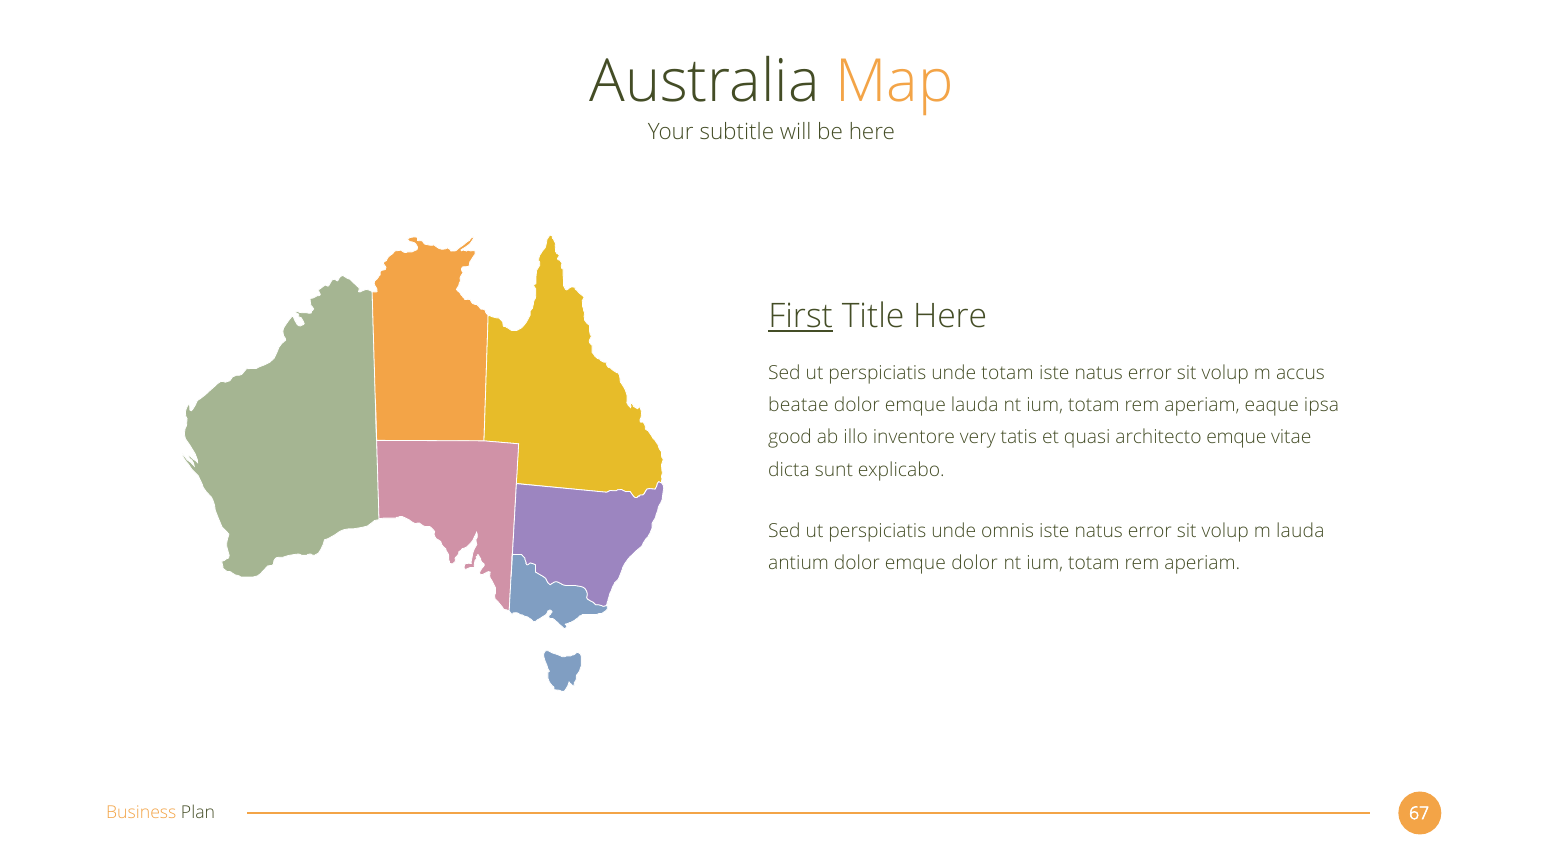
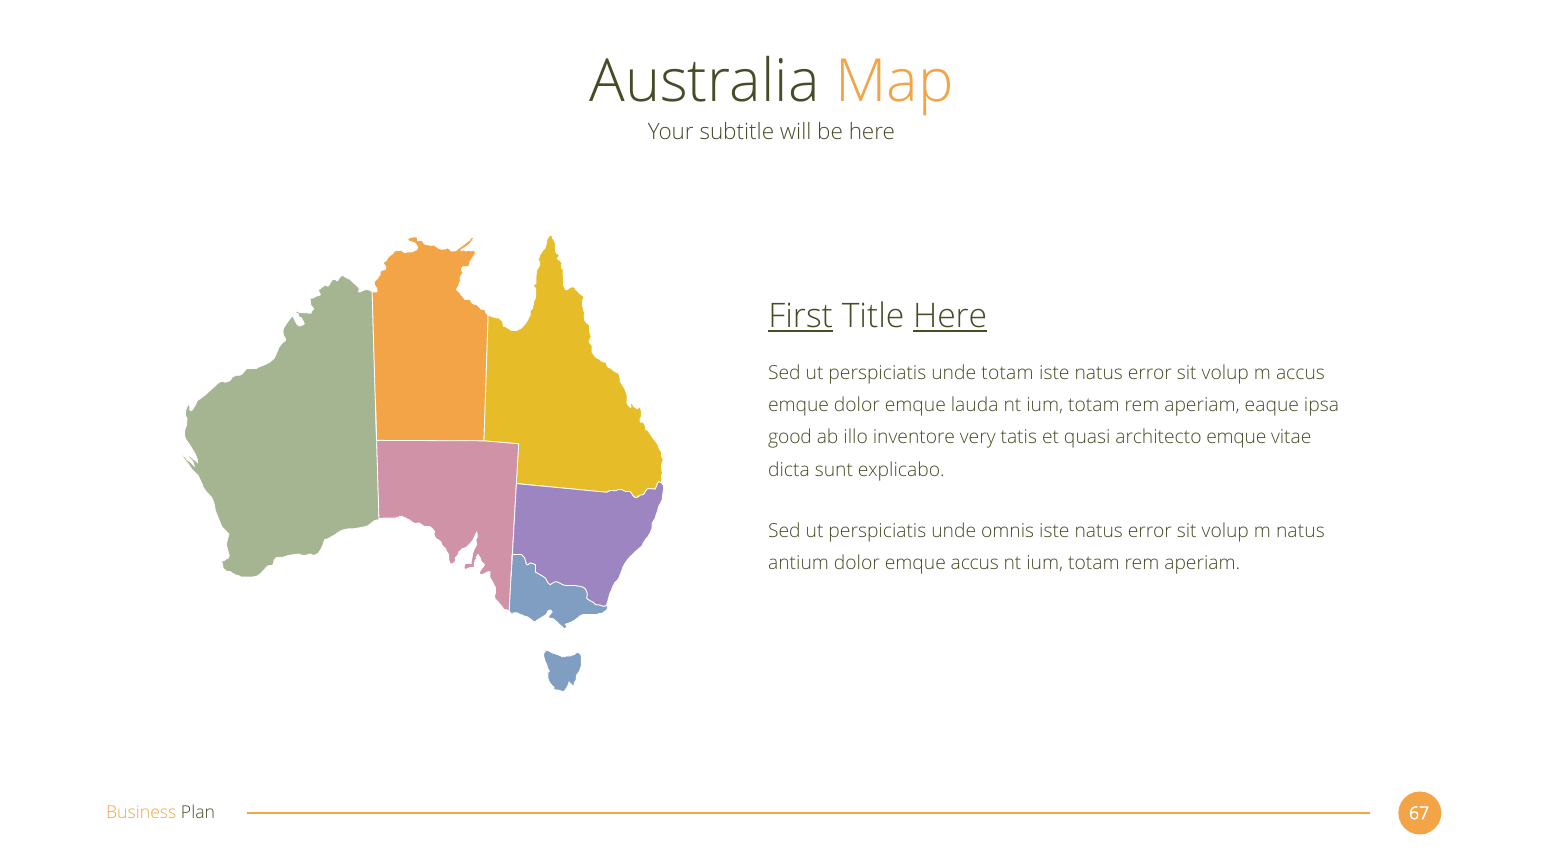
Here underline: none -> present (950, 317)
beatae: beatae -> emque (799, 405)
m lauda: lauda -> natus (1300, 531)
emque dolor: dolor -> accus (975, 564)
